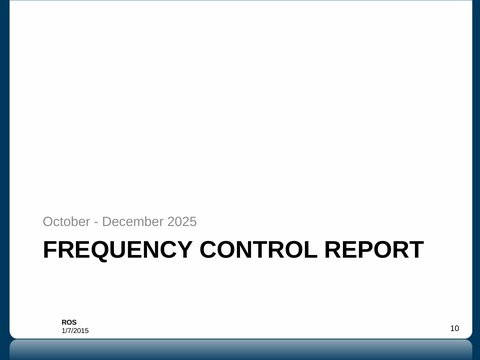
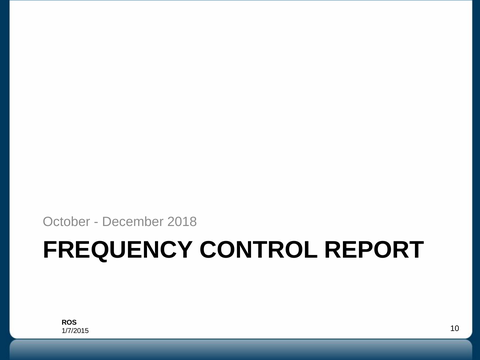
2025: 2025 -> 2018 (182, 222)
